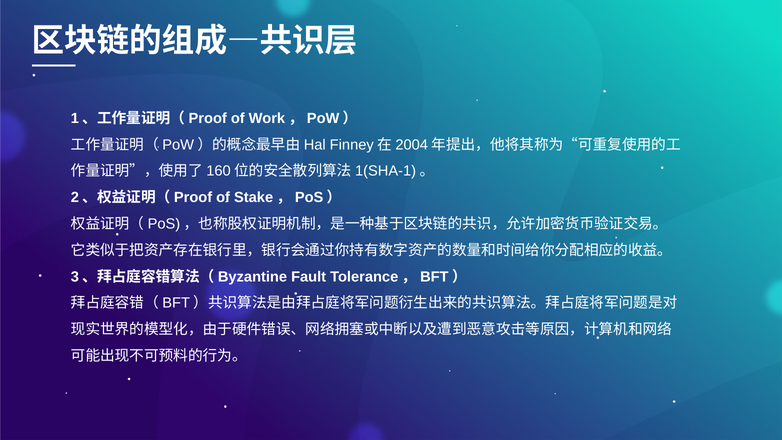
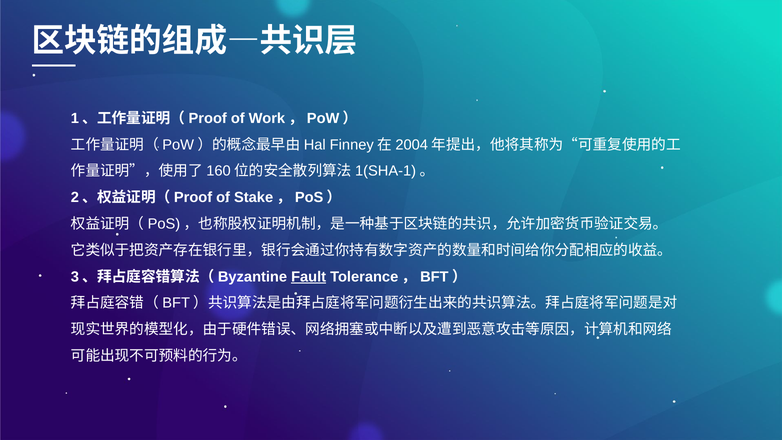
Fault underline: none -> present (309, 277)
